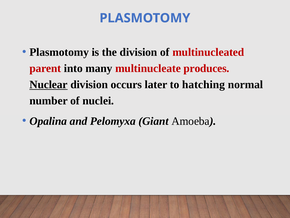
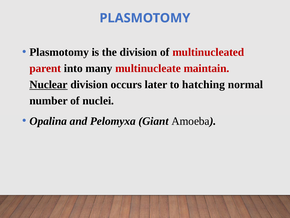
produces: produces -> maintain (206, 68)
